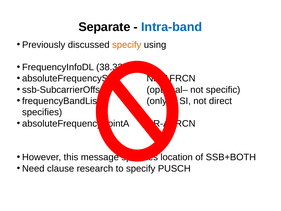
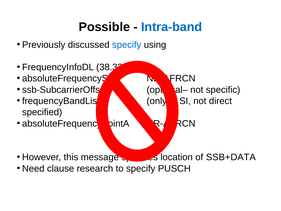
Separate: Separate -> Possible (104, 27)
specify colour: orange -> blue (127, 45)
specifies: specifies -> specified (42, 112)
SSB+BOTH: SSB+BOTH -> SSB+DATA (231, 157)
